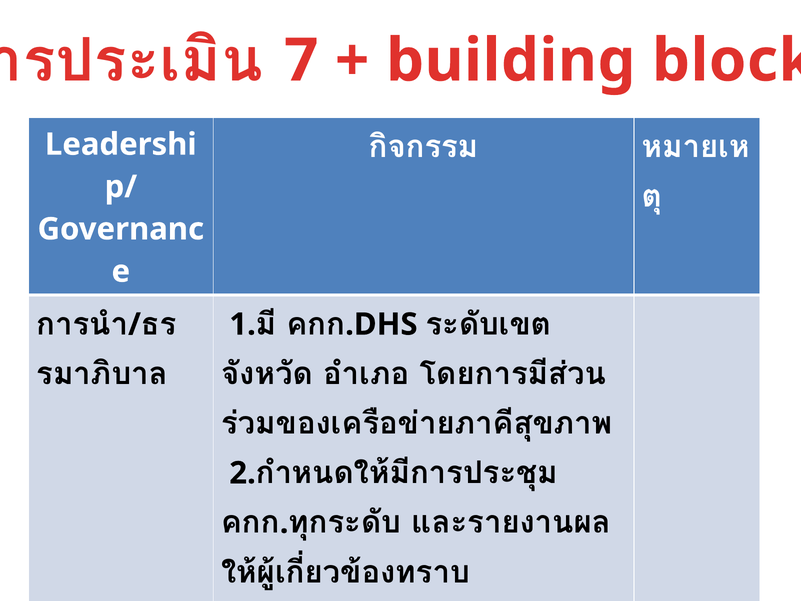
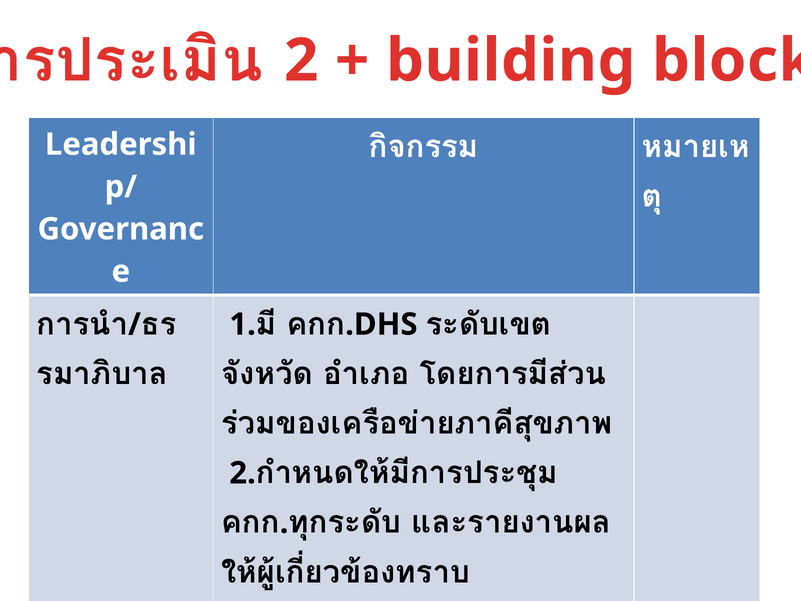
7: 7 -> 2 (301, 61)
